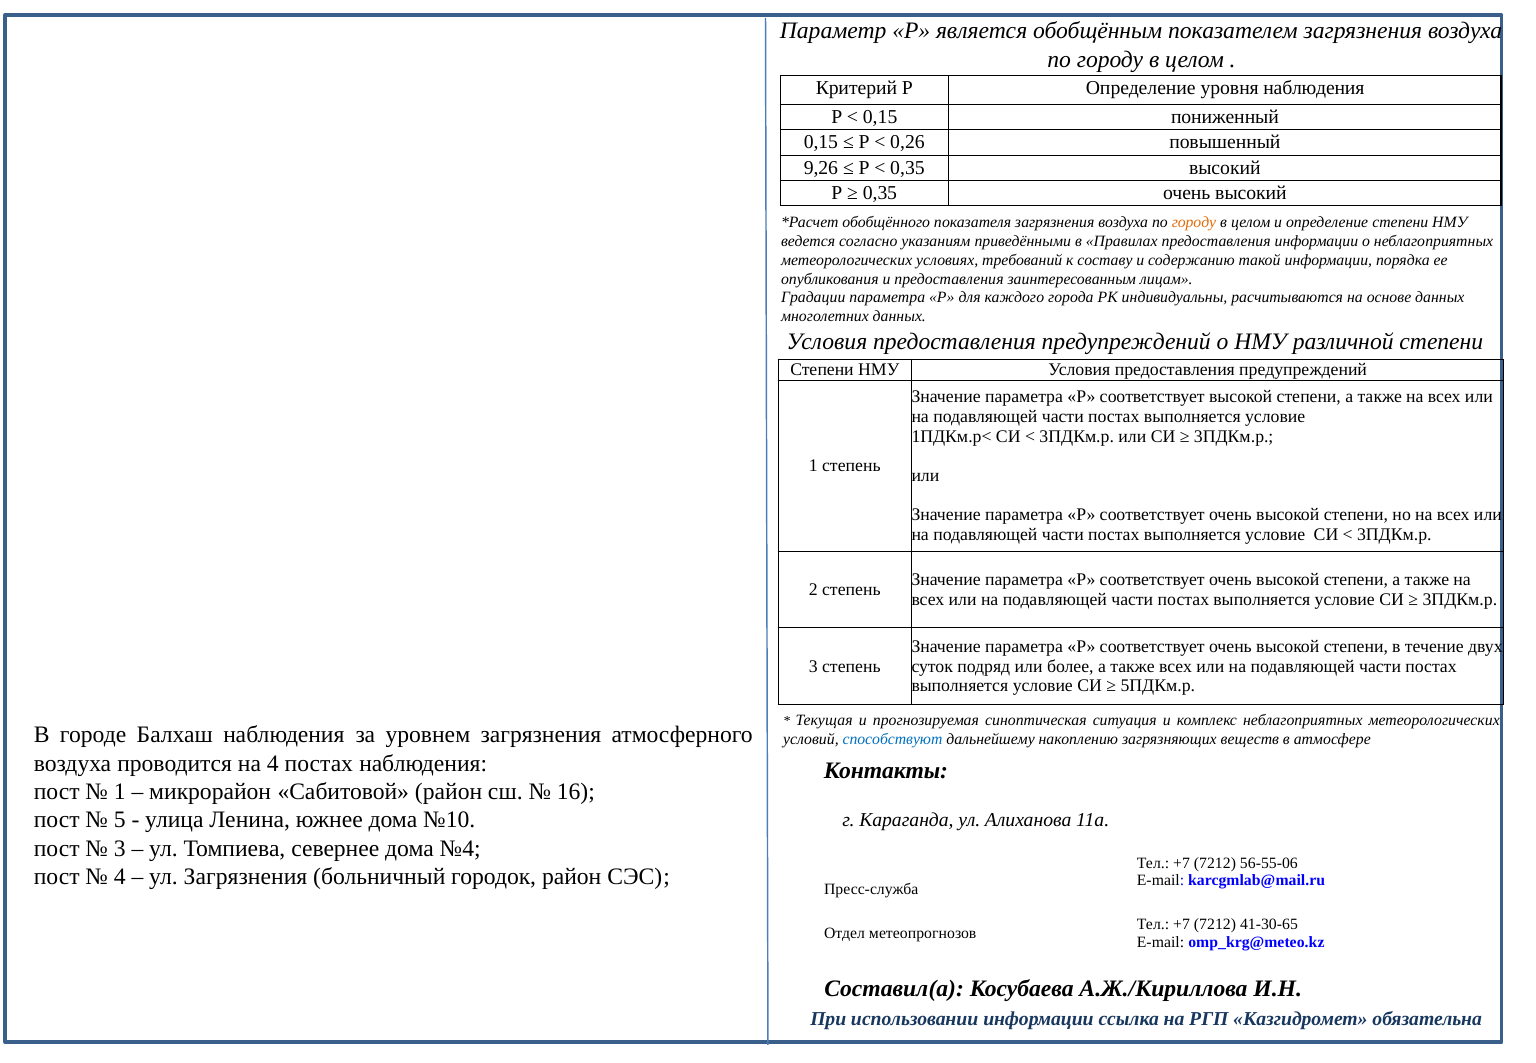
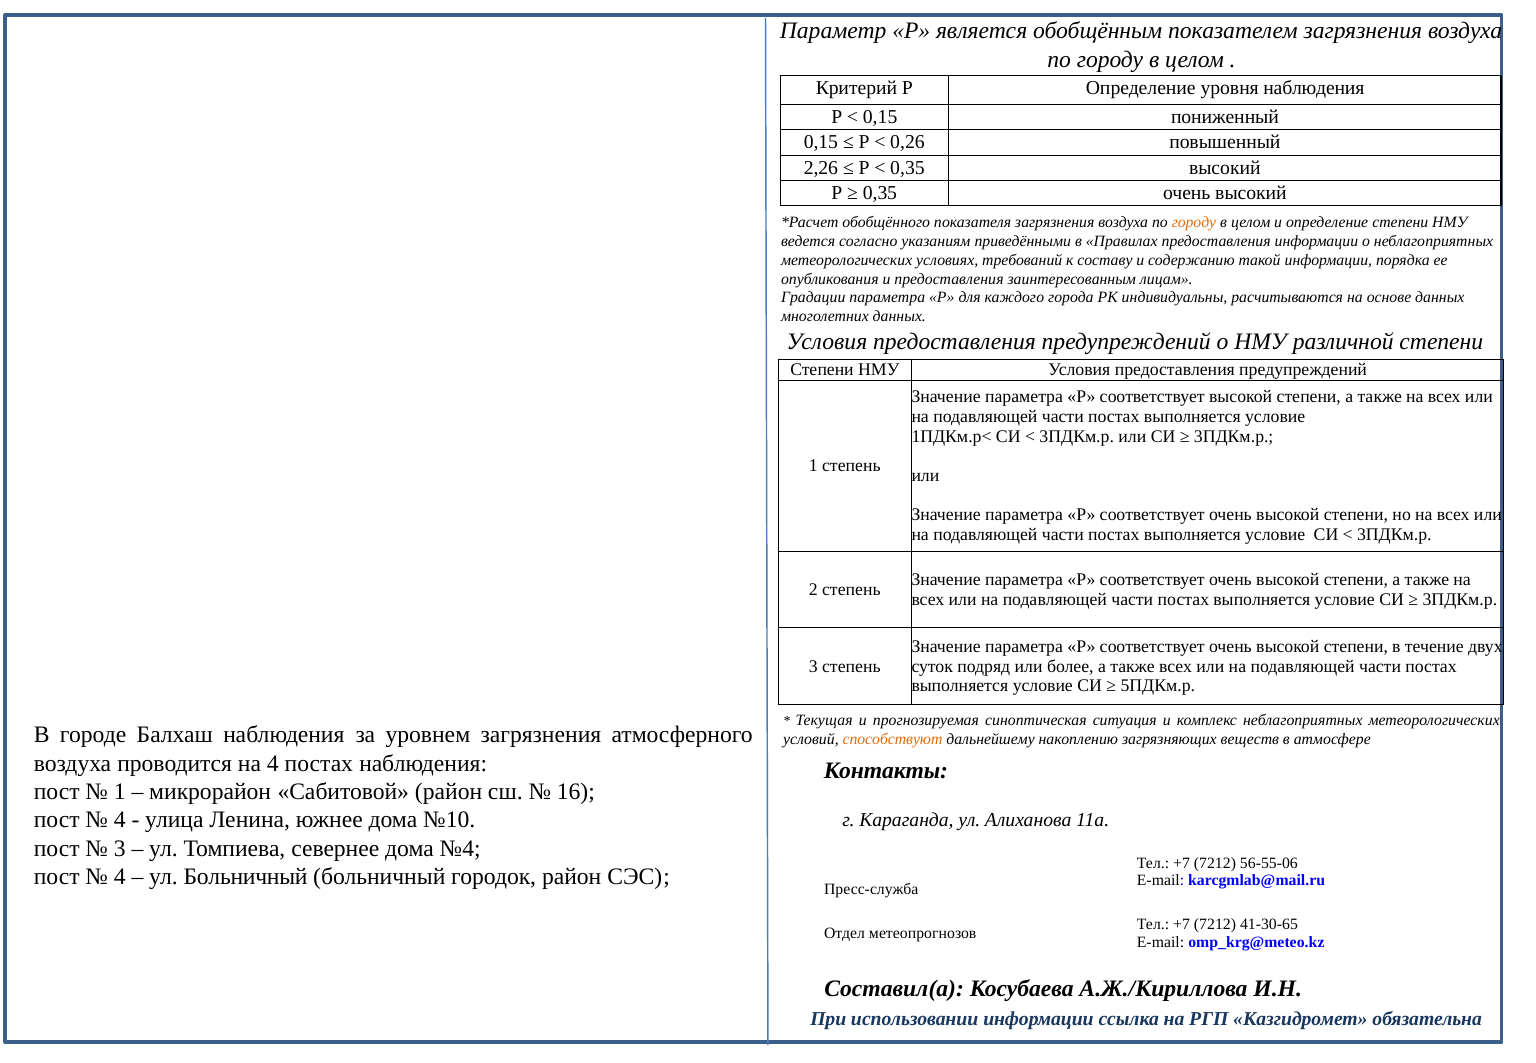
9,26: 9,26 -> 2,26 (821, 168)
способствуют colour: blue -> orange (892, 739)
5: 5 -> 4 (120, 820)
ул Загрязнения: Загрязнения -> Больничный (246, 877)
